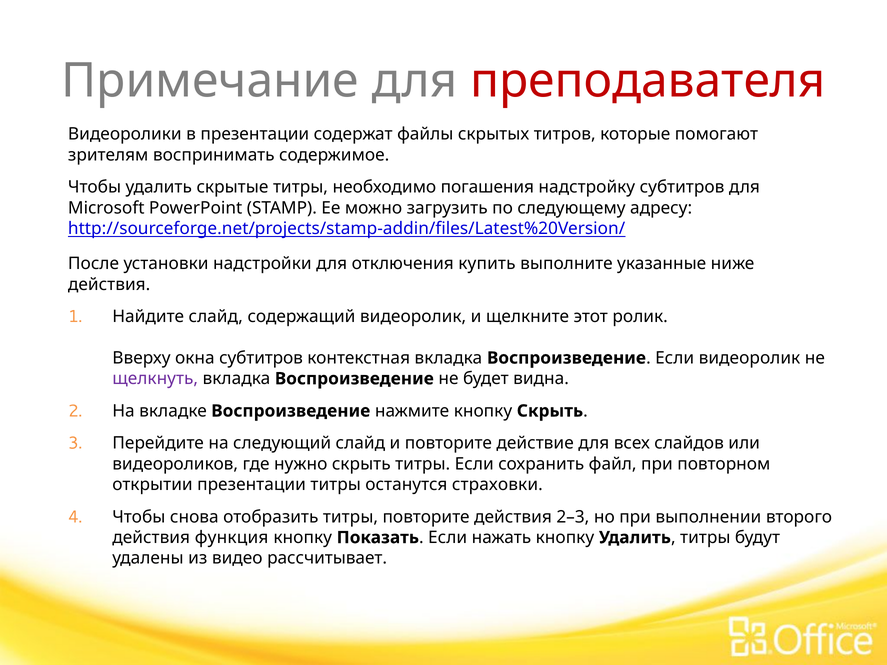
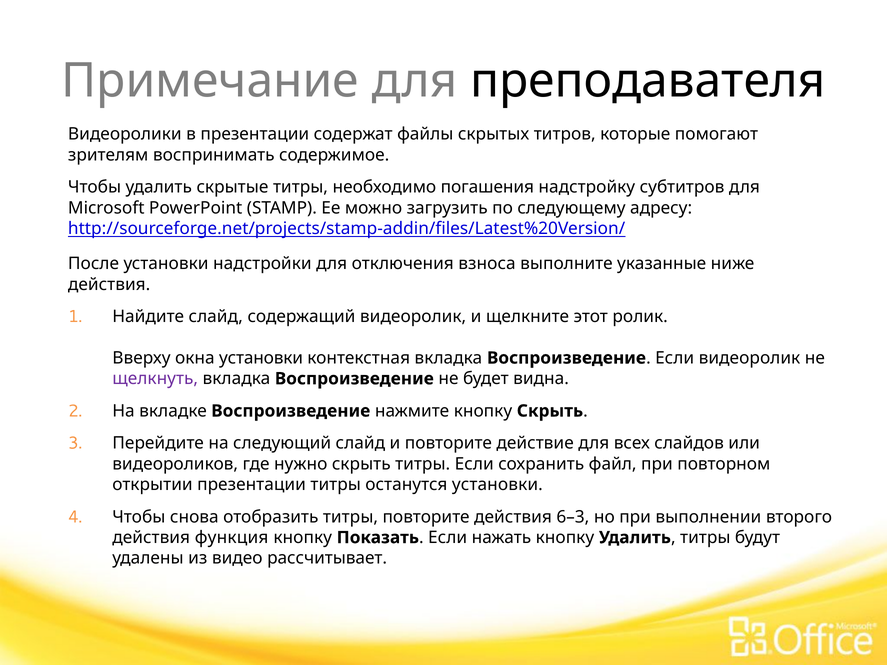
преподавателя colour: red -> black (648, 81)
купить: купить -> взноса (487, 264)
окна субтитров: субтитров -> установки (261, 358)
останутся страховки: страховки -> установки (497, 485)
2–3: 2–3 -> 6–3 (573, 517)
